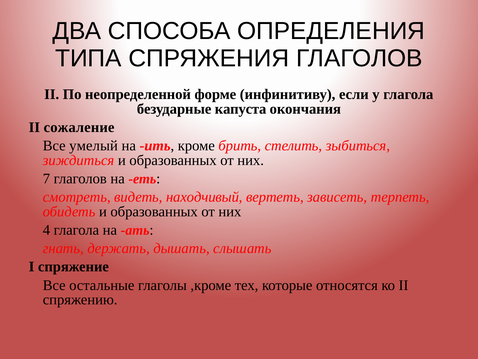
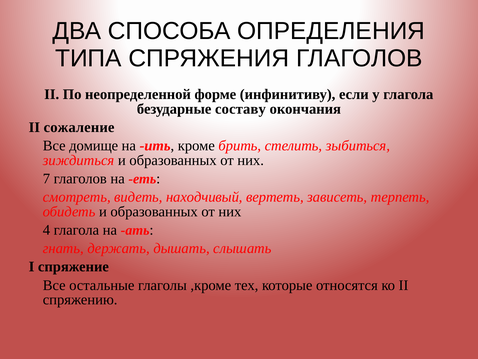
капуста: капуста -> составу (240, 109)
умелый: умелый -> домище (94, 145)
